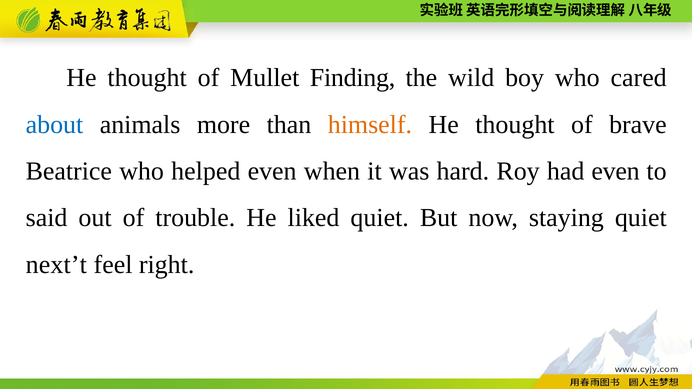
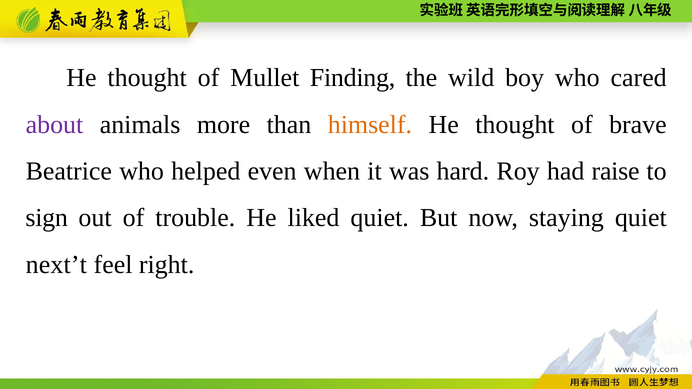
about colour: blue -> purple (54, 125)
had even: even -> raise (616, 171)
said: said -> sign (47, 218)
